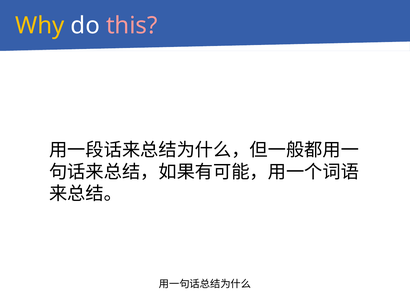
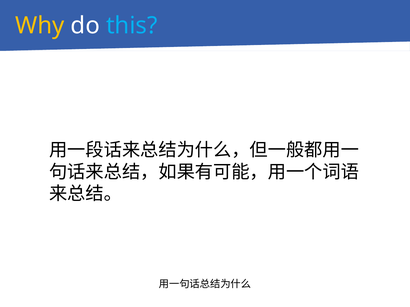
this colour: pink -> light blue (132, 26)
